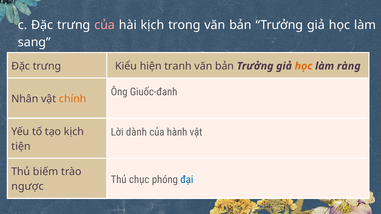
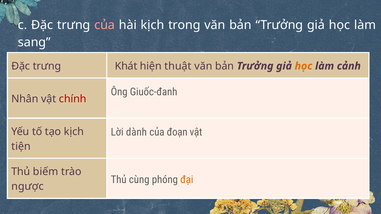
Kiểu: Kiểu -> Khát (126, 66)
tranh: tranh -> thuật (178, 66)
ràng: ràng -> cảnh (349, 66)
chính colour: orange -> red (73, 99)
hành: hành -> đoạn (177, 132)
chục: chục -> cùng (139, 180)
đại colour: blue -> orange (187, 180)
